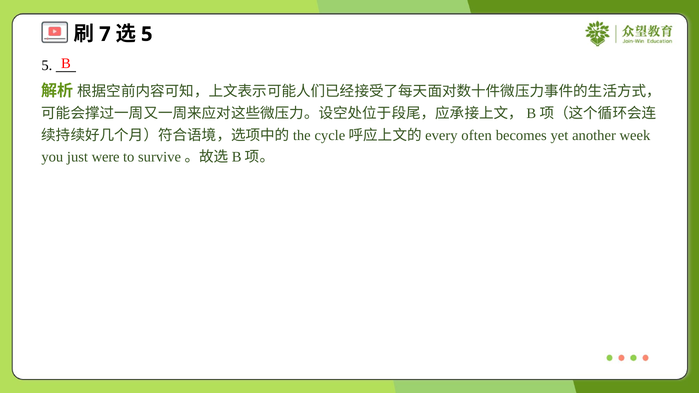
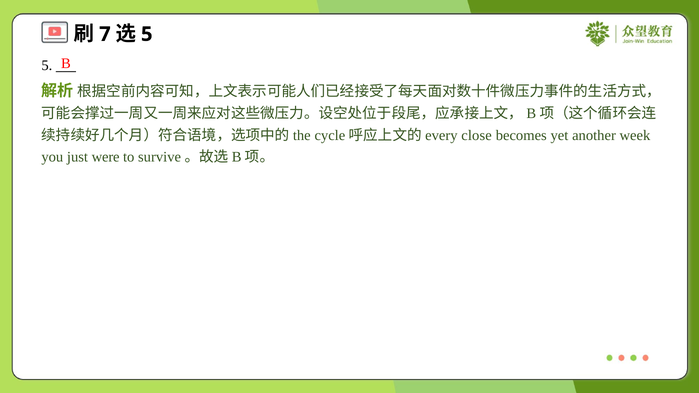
often: often -> close (477, 135)
